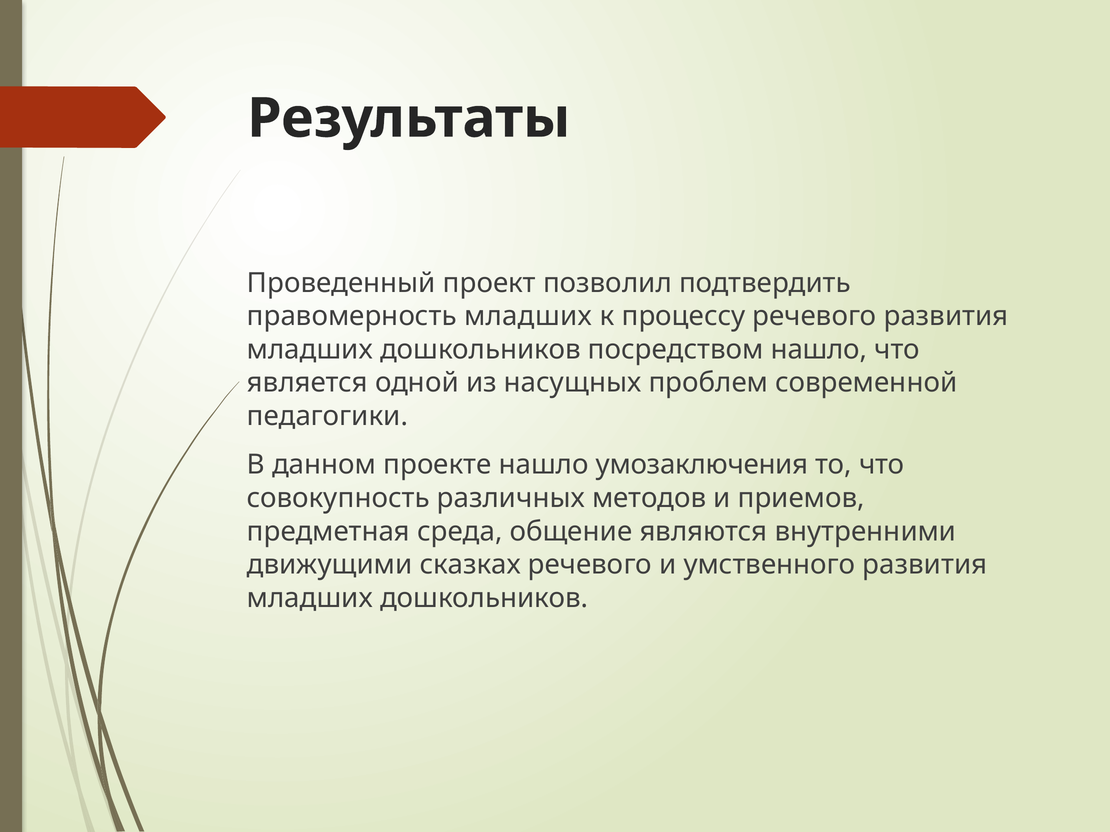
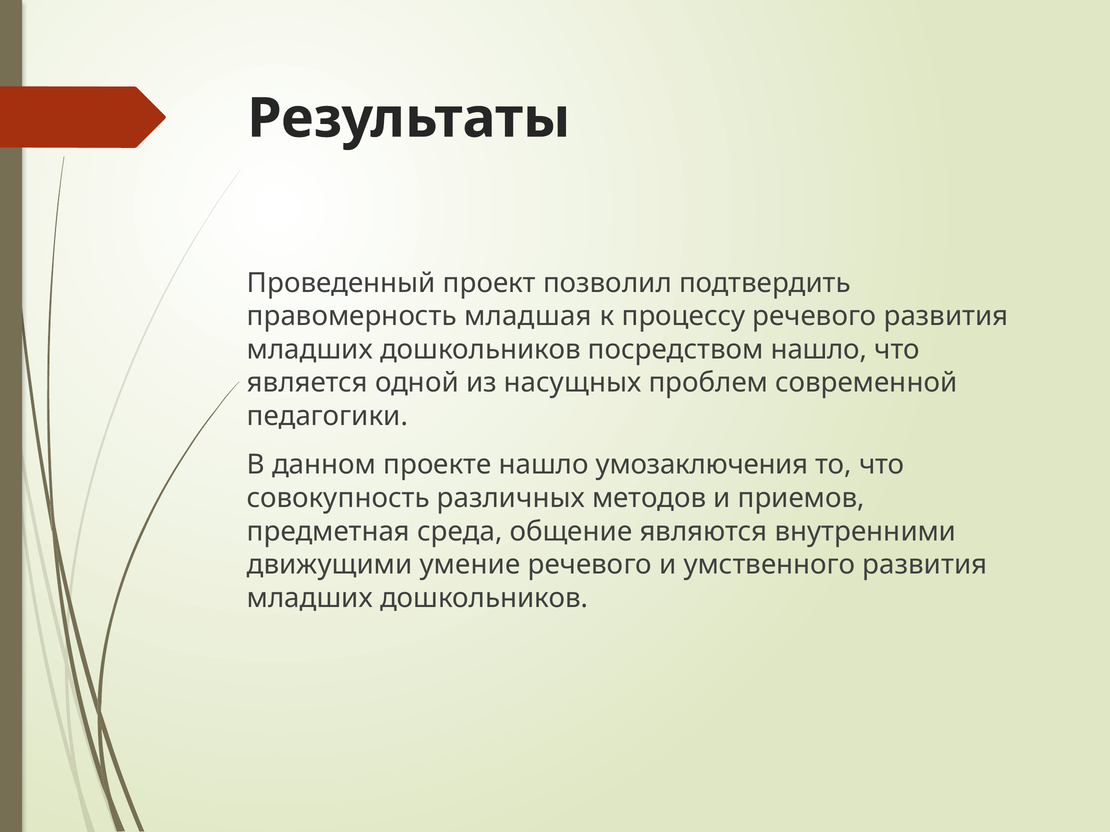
правомерность младших: младших -> младшая (528, 316)
сказках: сказках -> умение (470, 565)
